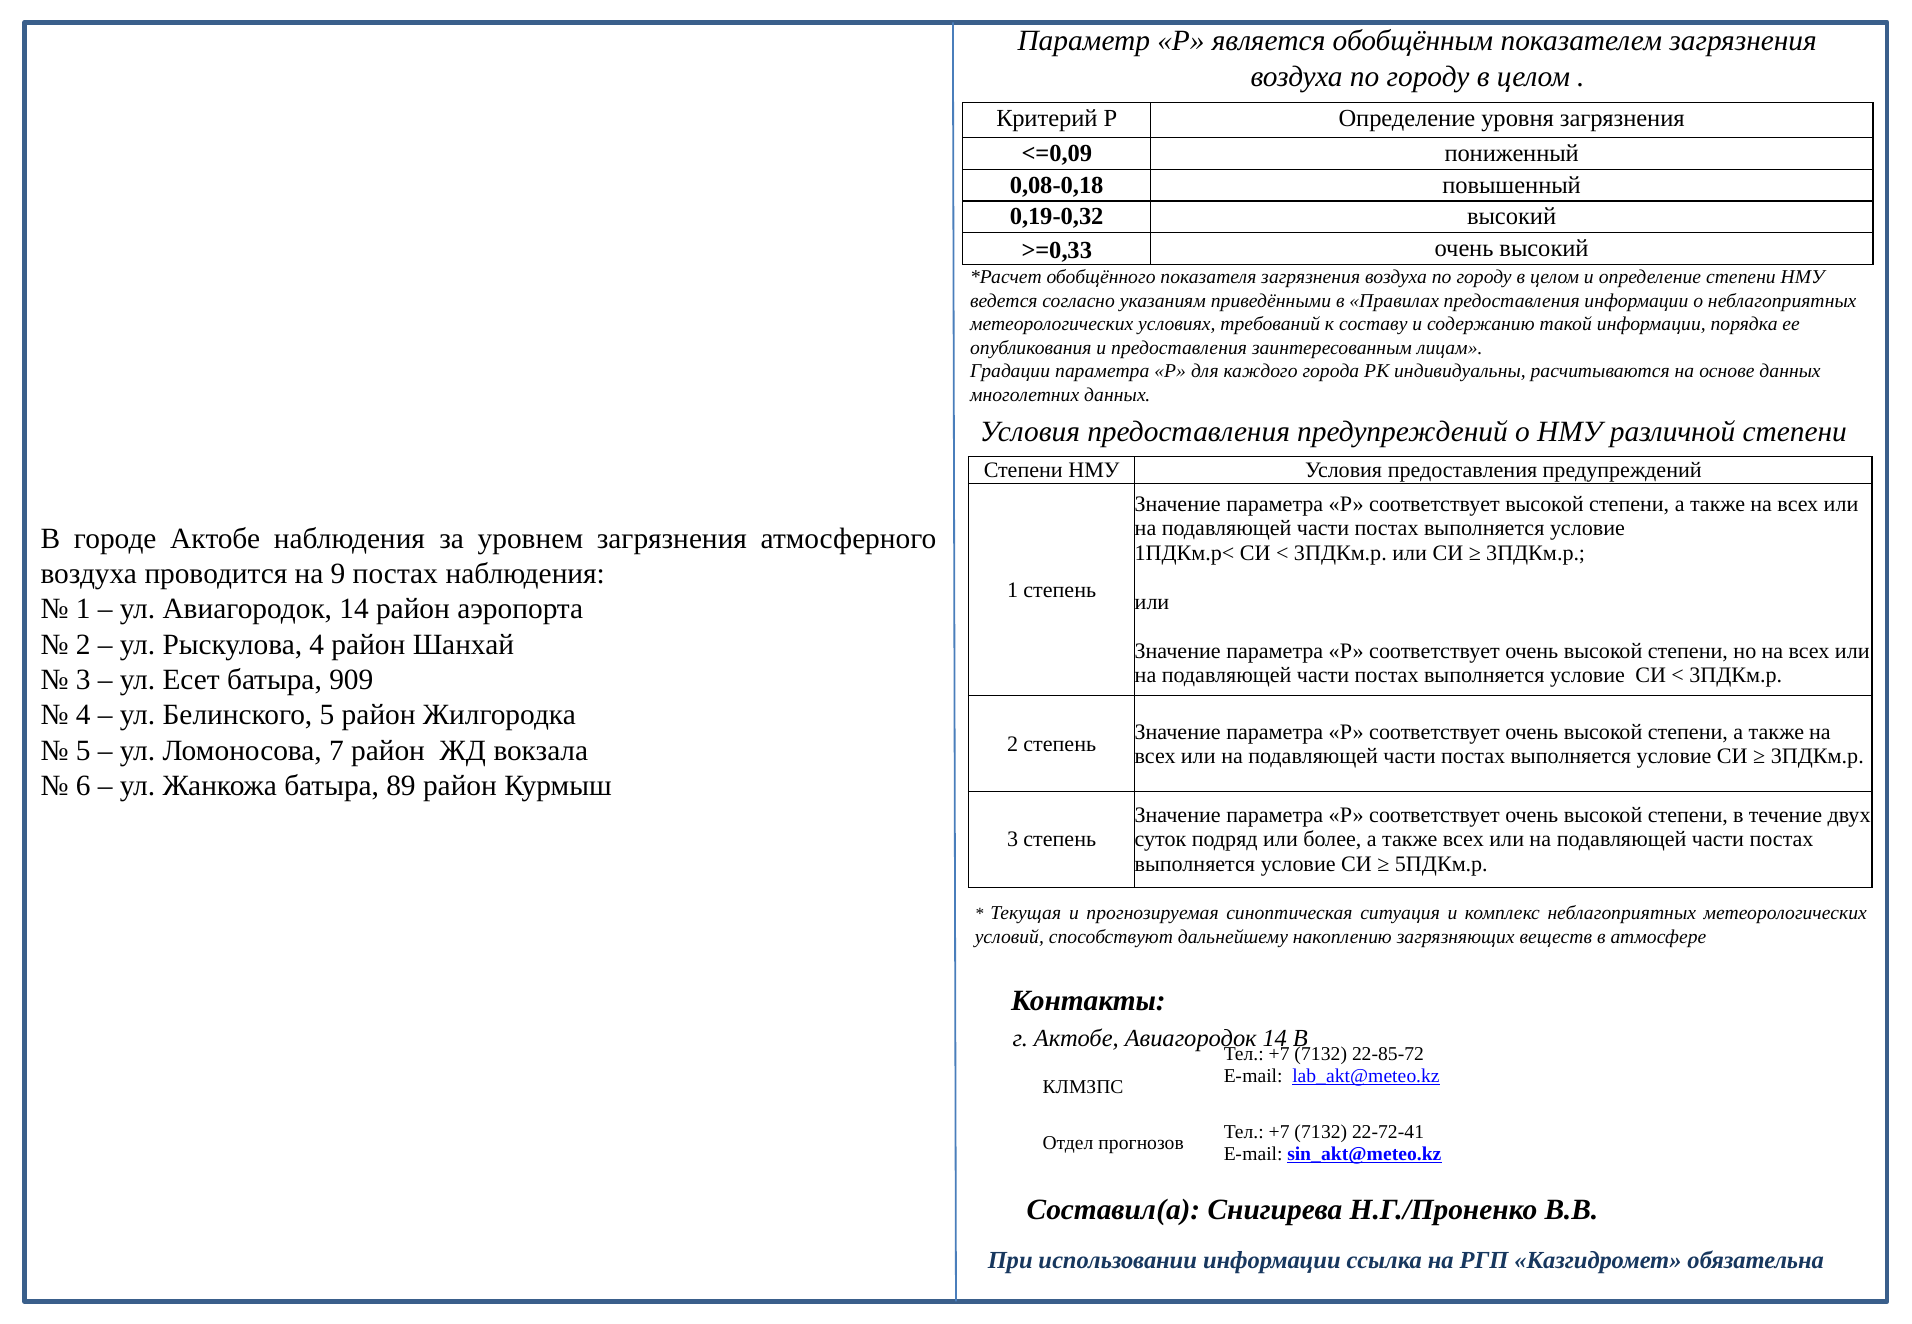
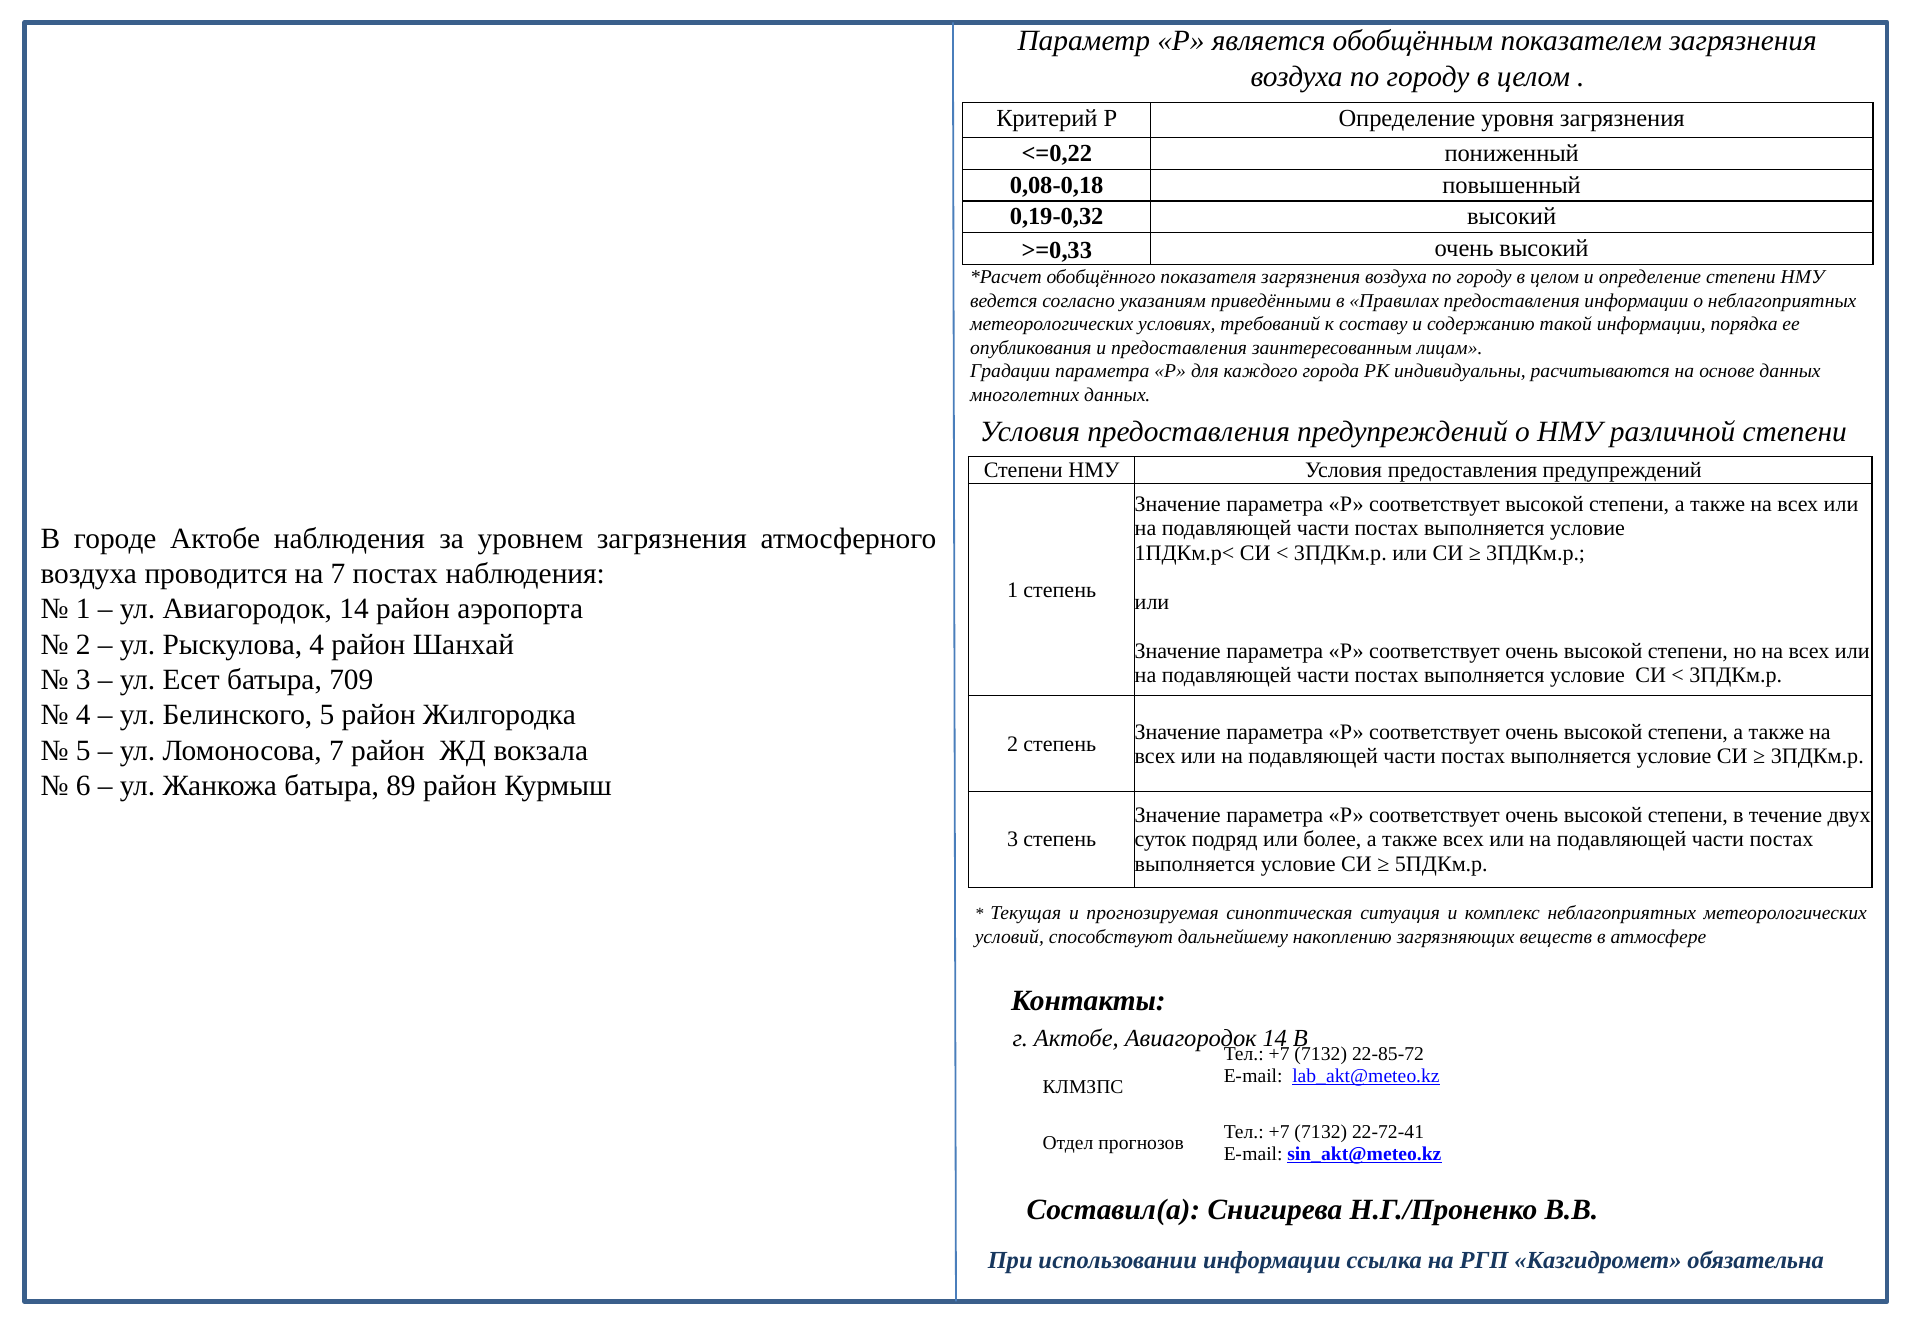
<=0,09: <=0,09 -> <=0,22 (1057, 154)
на 9: 9 -> 7 (338, 574)
909: 909 -> 709 (351, 680)
